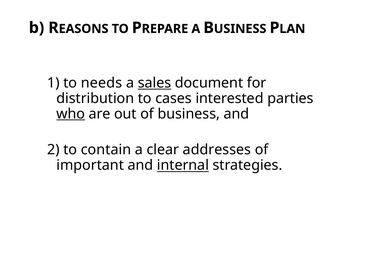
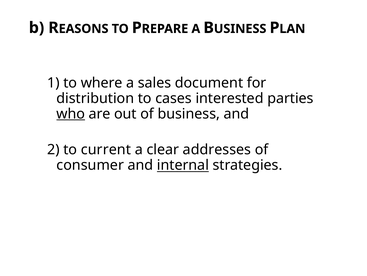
needs: needs -> where (102, 83)
sales underline: present -> none (155, 83)
contain: contain -> current (106, 149)
important: important -> consumer (90, 165)
